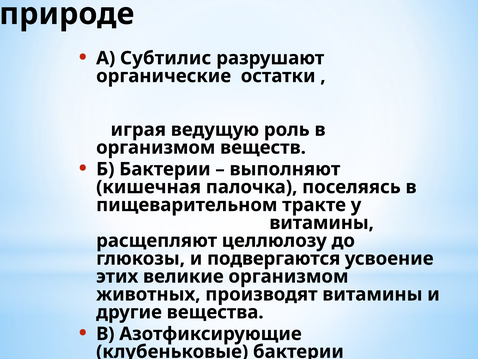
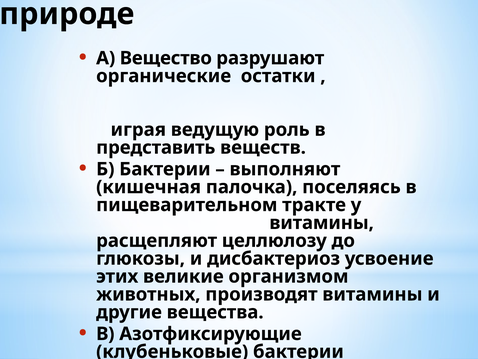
Субтилис: Субтилис -> Вещество (166, 58)
организмом: организмом -> представить (156, 147)
подвергаются: подвергаются -> дисбактериоз (274, 258)
